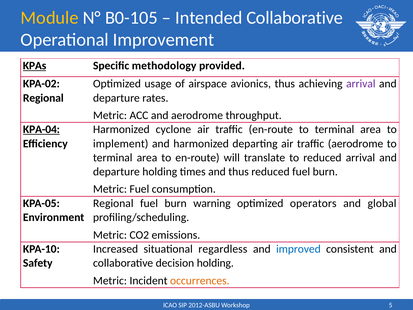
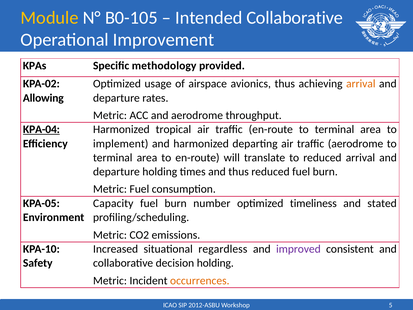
KPAs underline: present -> none (35, 66)
arrival colour: purple -> orange (361, 84)
Regional: Regional -> Allowing (43, 98)
cyclone: cyclone -> tropical (173, 129)
Regional: Regional -> Capacity (113, 203)
warning: warning -> number (212, 203)
operators: operators -> timeliness (313, 203)
global: global -> stated (382, 203)
improved colour: blue -> purple (298, 249)
